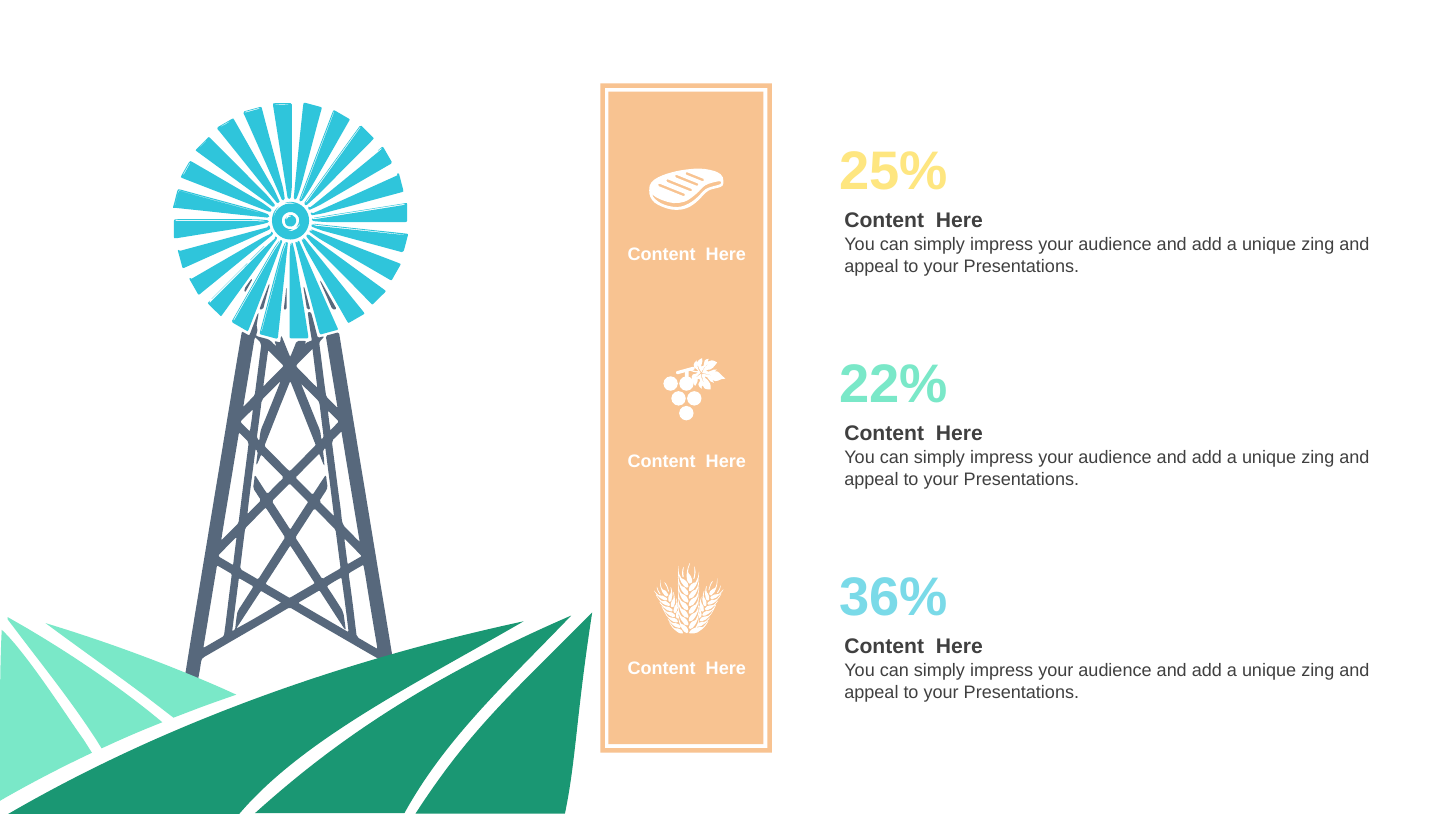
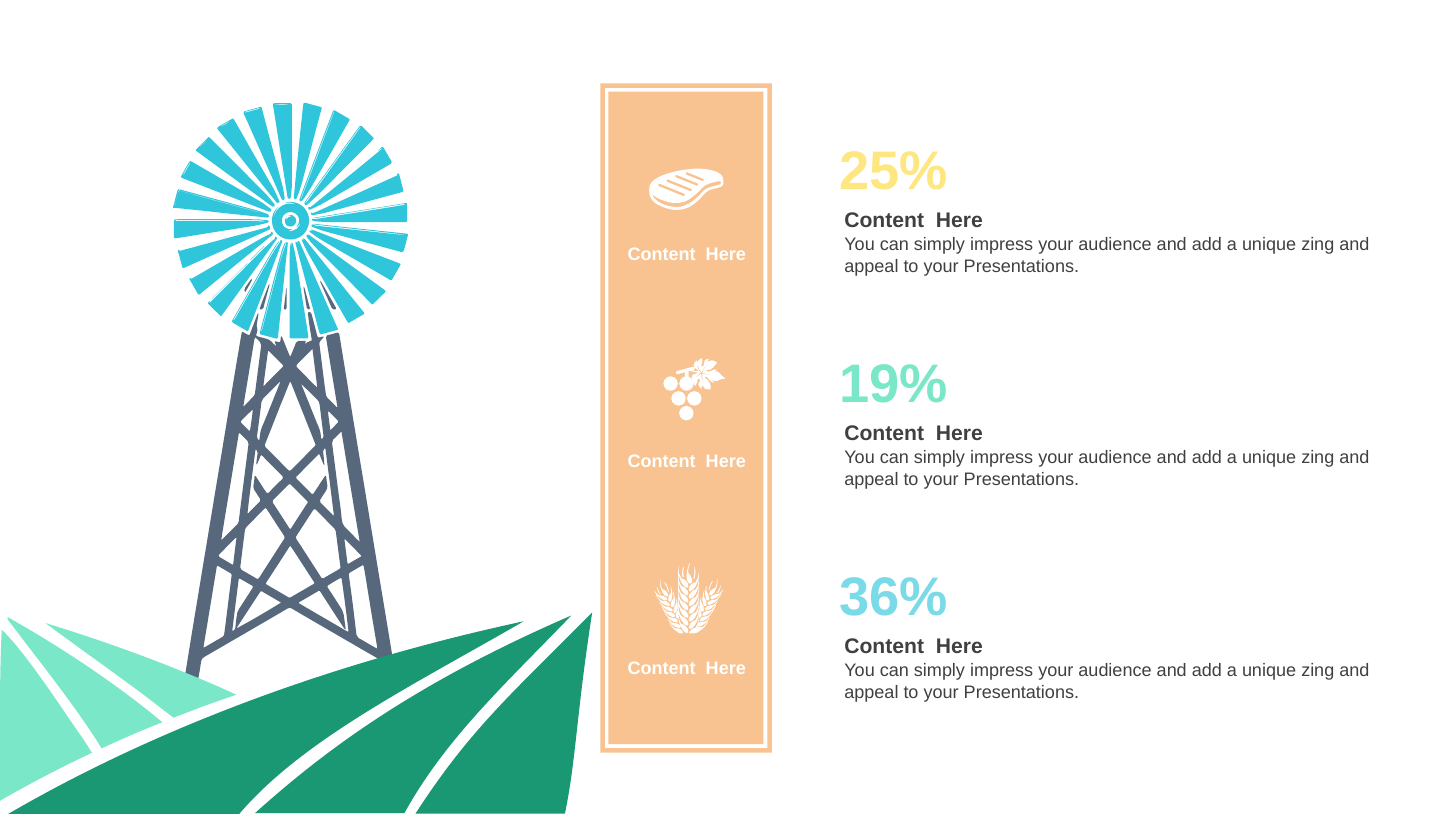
22%: 22% -> 19% (894, 385)
